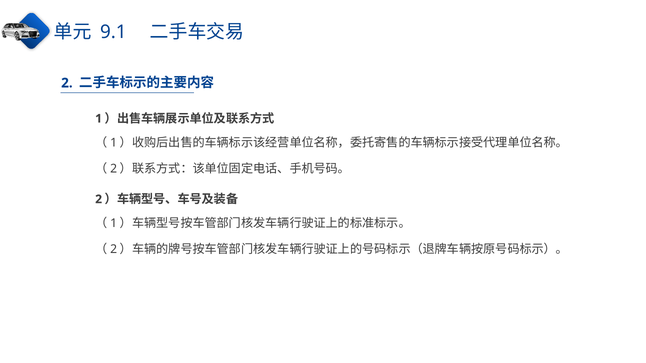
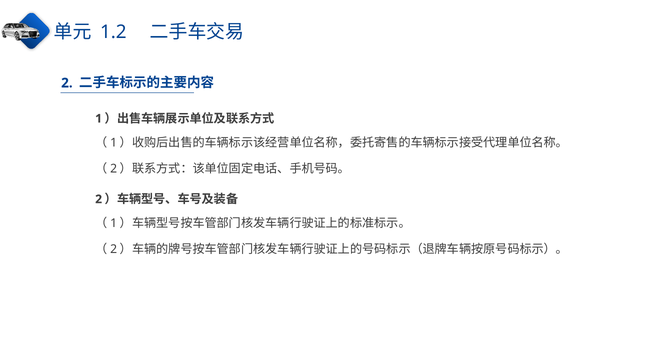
9.1: 9.1 -> 1.2 (113, 32)
